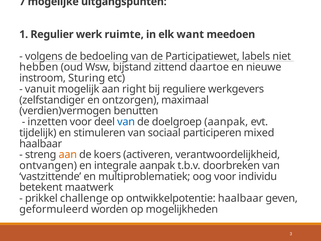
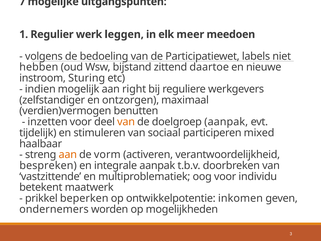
ruimte: ruimte -> leggen (124, 34)
want: want -> meer (190, 34)
vanuit: vanuit -> indien (40, 89)
van colour: blue -> orange (126, 122)
koers: koers -> vorm (107, 154)
ontvangen: ontvangen -> bespreken (48, 165)
challenge: challenge -> beperken (84, 198)
ontwikkelpotentie haalbaar: haalbaar -> inkomen (240, 198)
geformuleerd: geformuleerd -> ondernemers (54, 209)
